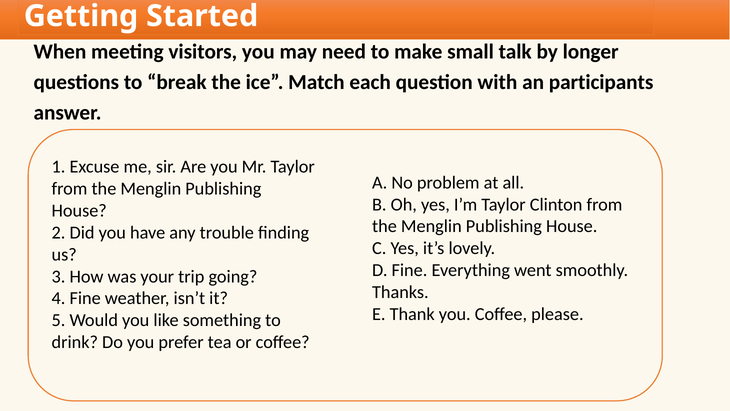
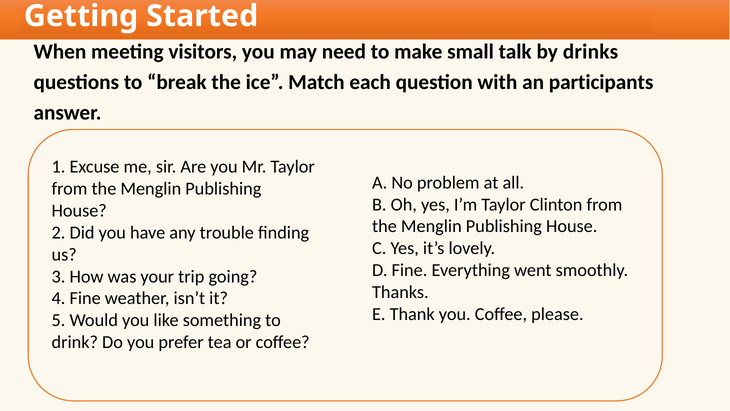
longer: longer -> drinks (591, 51)
